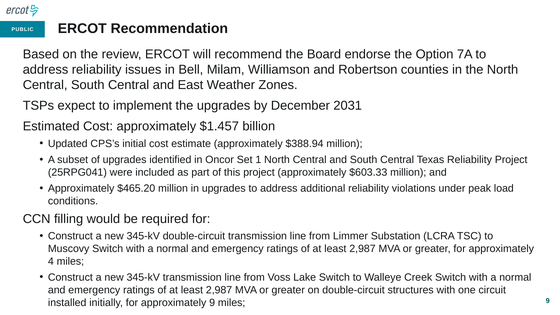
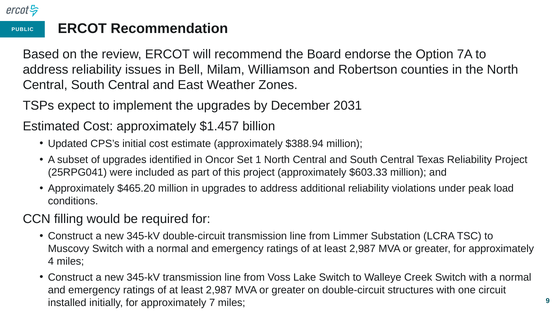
approximately 9: 9 -> 7 (212, 303)
